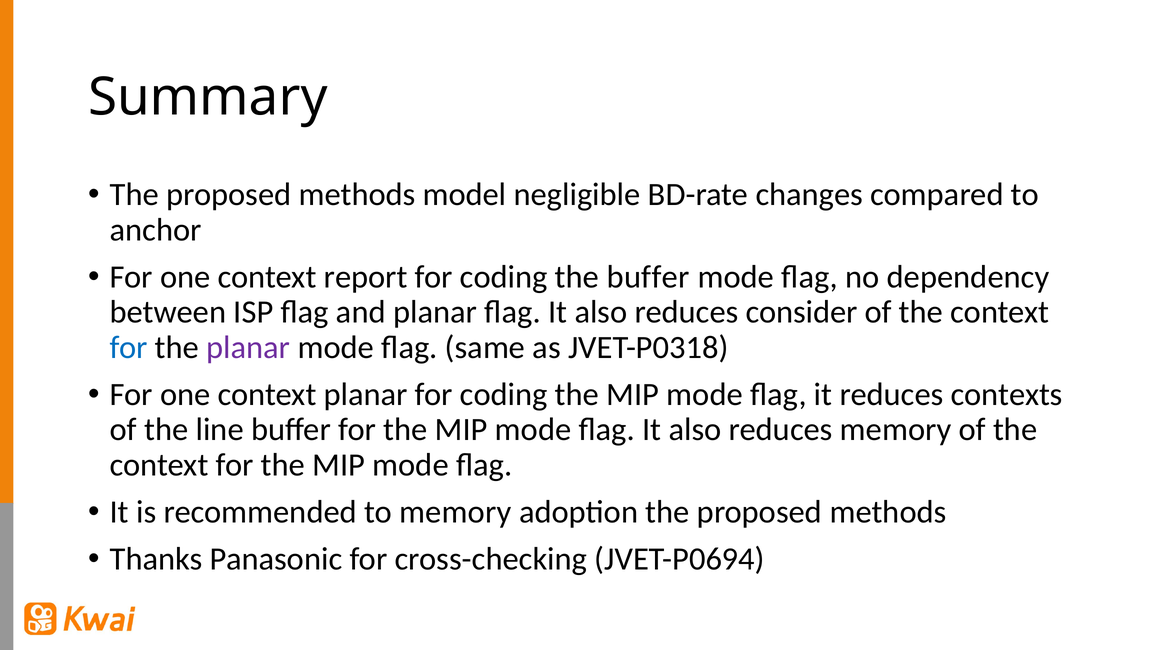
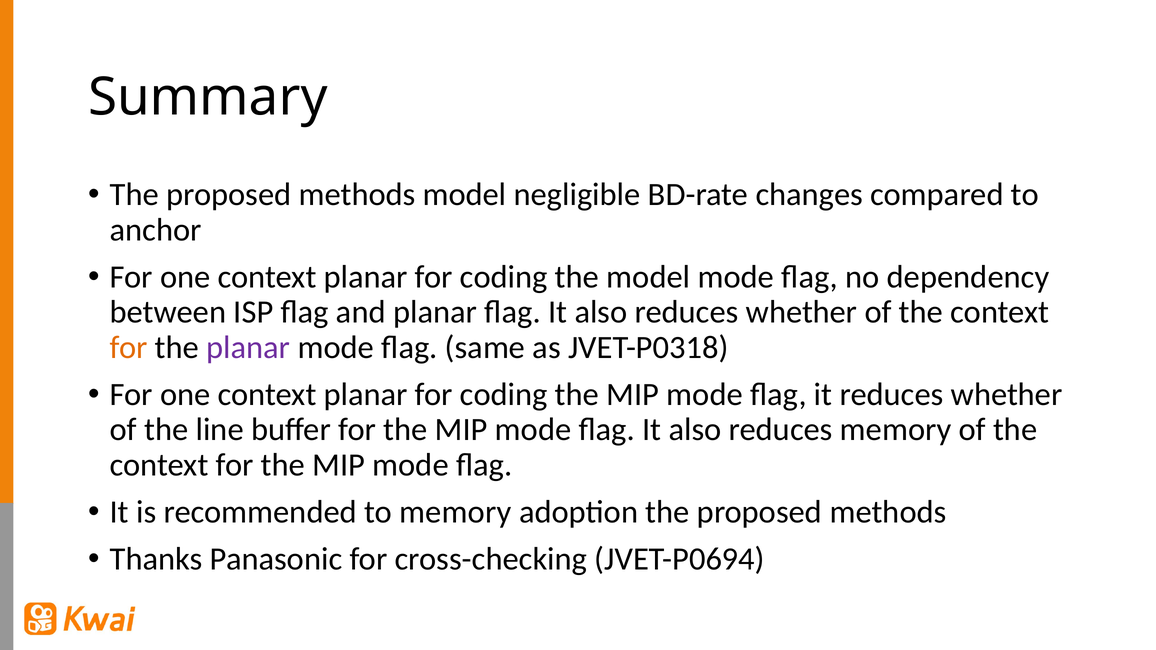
report: report -> planar (366, 277)
the buffer: buffer -> model (648, 277)
also reduces consider: consider -> whether (802, 312)
for colour: blue -> orange (129, 347)
it reduces contexts: contexts -> whether (1007, 395)
